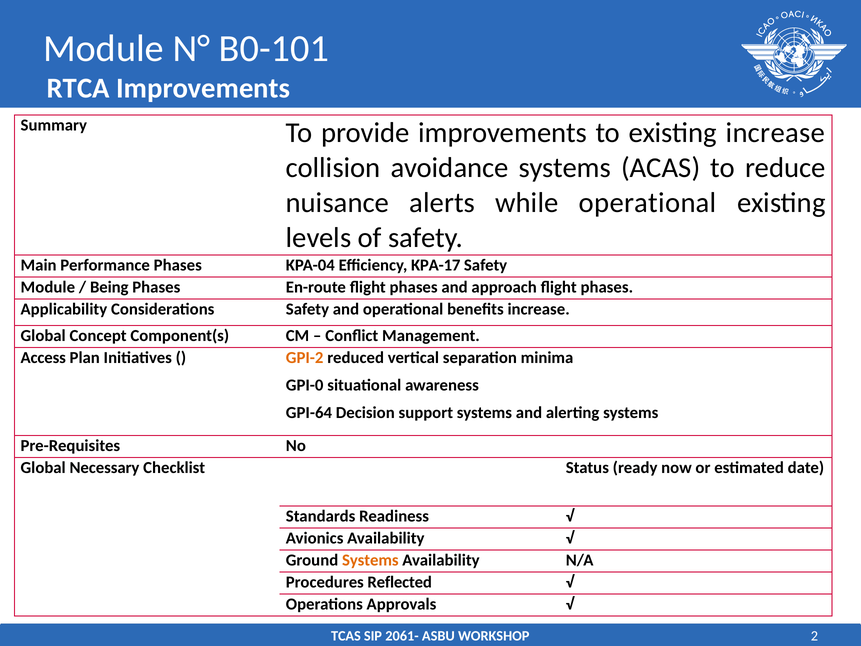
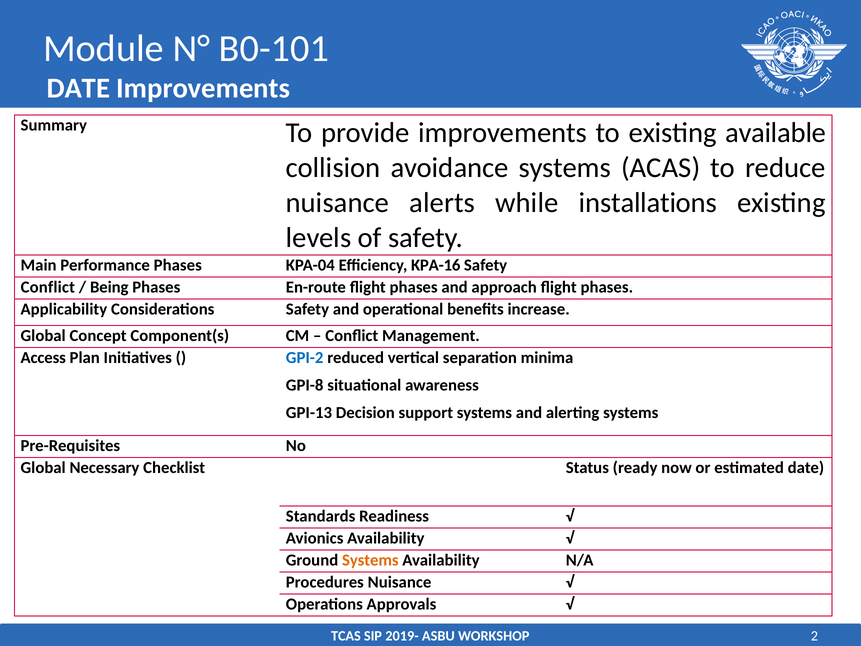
RTCA: RTCA -> DATE (78, 88)
existing increase: increase -> available (776, 133)
while operational: operational -> installations (648, 203)
KPA-17: KPA-17 -> KPA-16 (436, 265)
Module: Module -> Conflict (48, 287)
GPI-2 colour: orange -> blue (305, 358)
GPI-0: GPI-0 -> GPI-8 (305, 385)
GPI-64: GPI-64 -> GPI-13 (309, 413)
Procedures Reflected: Reflected -> Nuisance (400, 582)
2061-: 2061- -> 2019- (402, 636)
